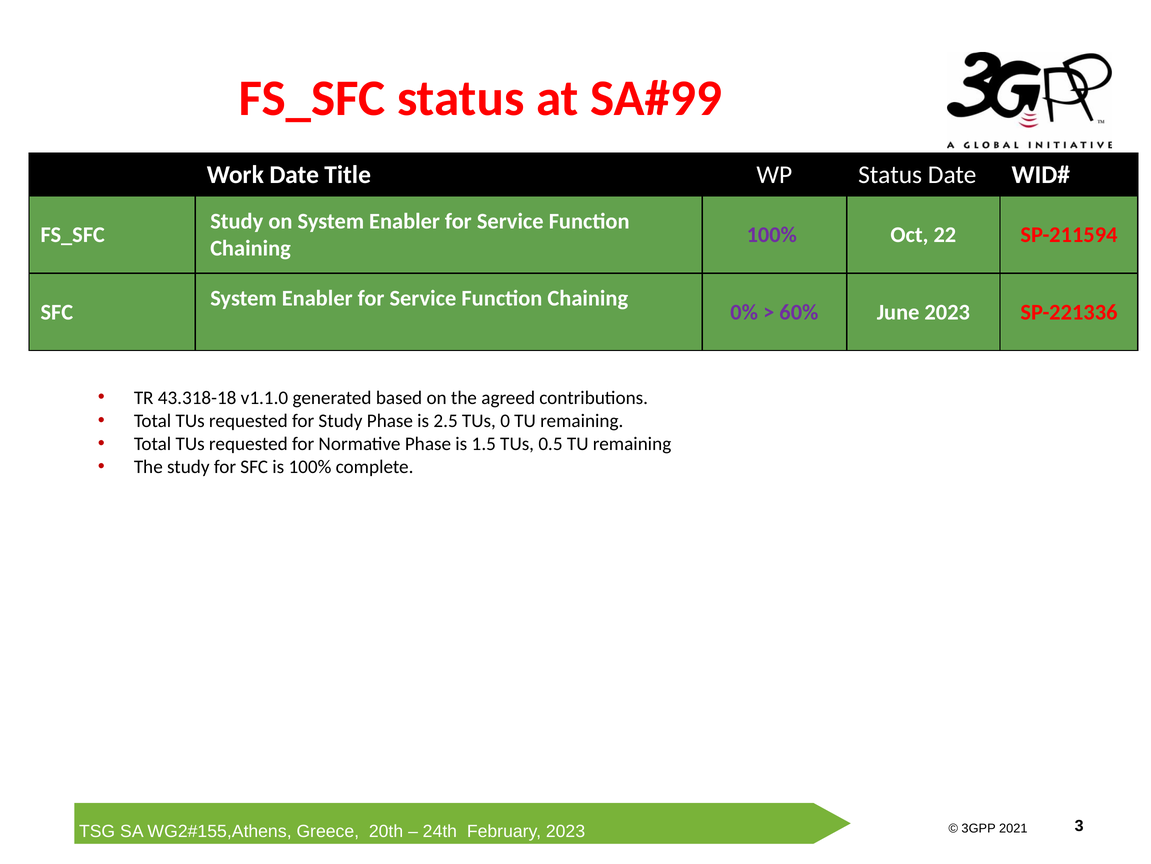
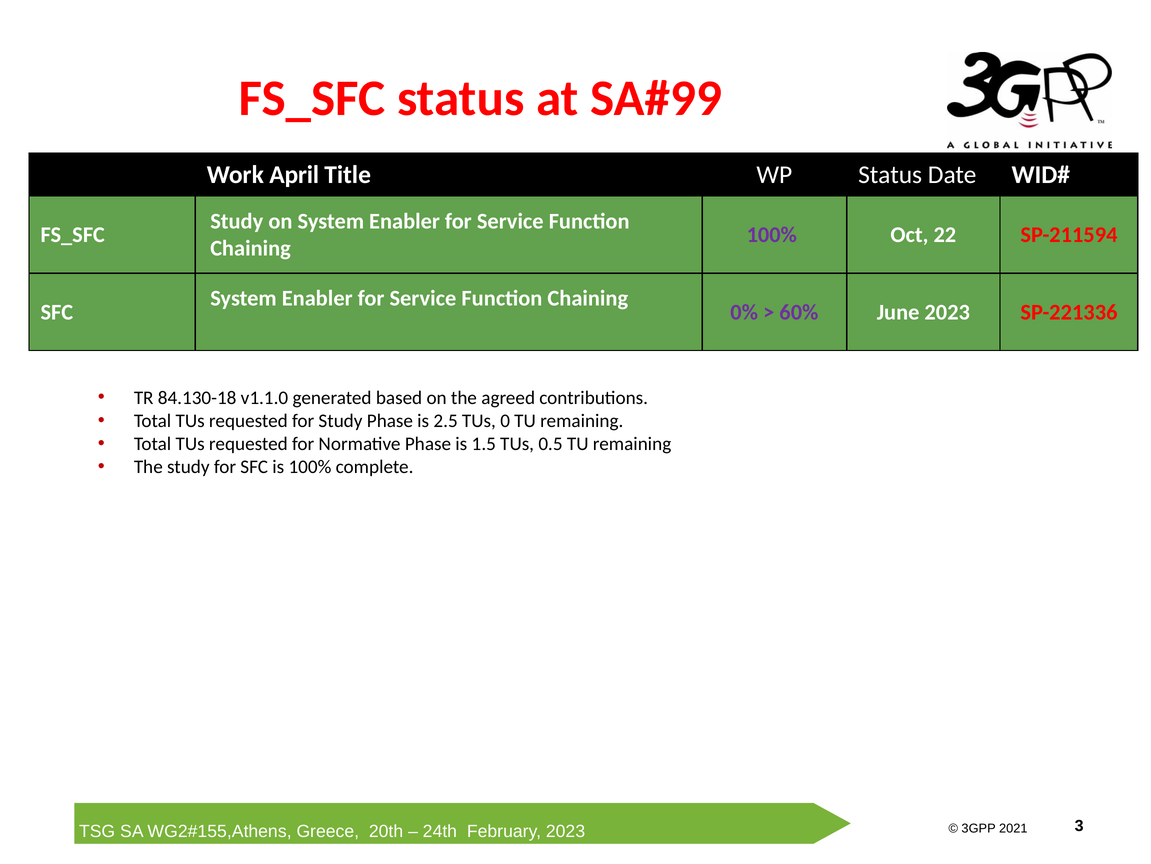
Work Date: Date -> April (294, 175)
43.318-18: 43.318-18 -> 84.130-18 (197, 397)
